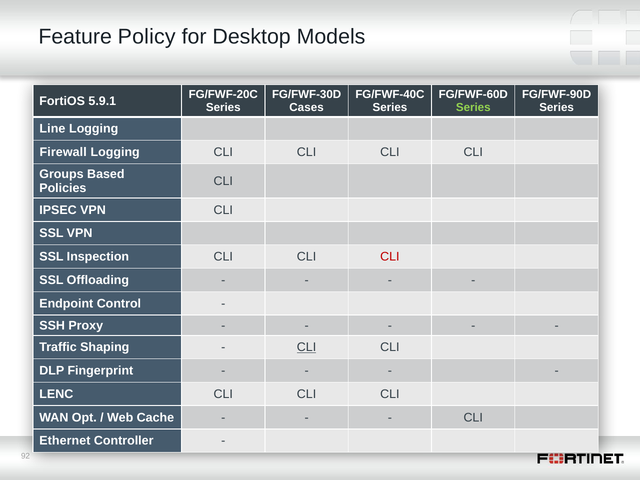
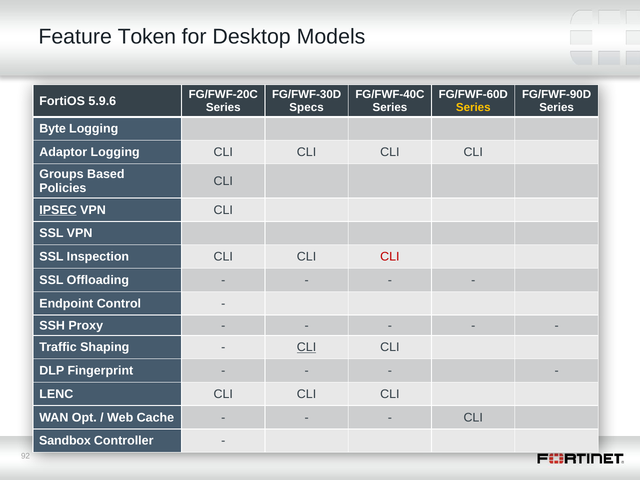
Policy: Policy -> Token (147, 37)
5.9.1: 5.9.1 -> 5.9.6 (102, 101)
Cases: Cases -> Specs (307, 107)
Series colour: light green -> yellow (473, 107)
Line: Line -> Byte (53, 129)
Firewall: Firewall -> Adaptor (63, 152)
IPSEC underline: none -> present (58, 210)
Ethernet: Ethernet -> Sandbox (65, 441)
